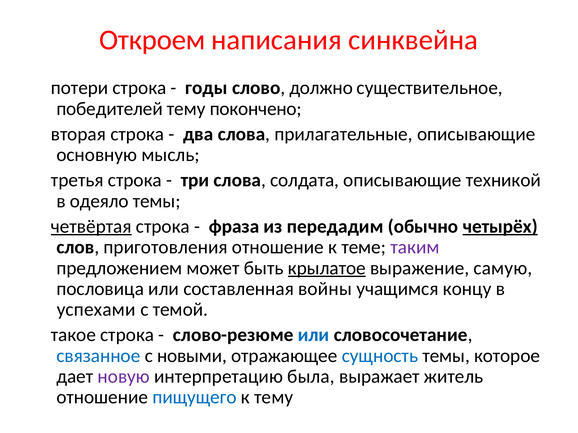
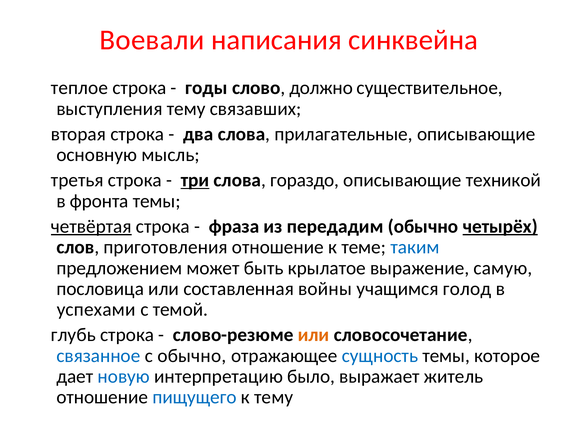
Откроем: Откроем -> Воевали (152, 40)
потери: потери -> теплое (80, 88)
победителей: победителей -> выступления (109, 109)
покончено: покончено -> связавших (256, 109)
три underline: none -> present (195, 180)
солдата: солдата -> гораздо (305, 180)
одеяло: одеяло -> фронта (99, 201)
таким colour: purple -> blue (415, 248)
крылатое underline: present -> none (327, 268)
концу: концу -> голод (467, 289)
такое: такое -> глубь (73, 335)
или colour: blue -> orange (314, 335)
с новыми: новыми -> обычно (192, 356)
новую colour: purple -> blue (124, 377)
была: была -> было (311, 377)
